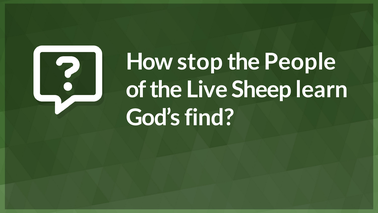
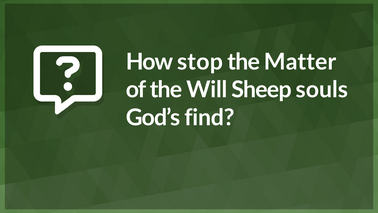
People: People -> Matter (300, 62)
Live: Live -> Will (207, 90)
learn: learn -> souls (322, 90)
